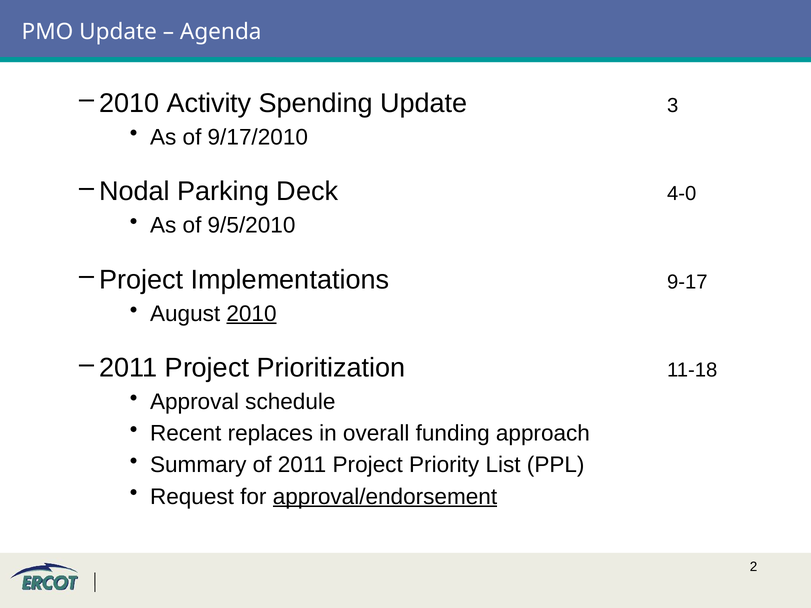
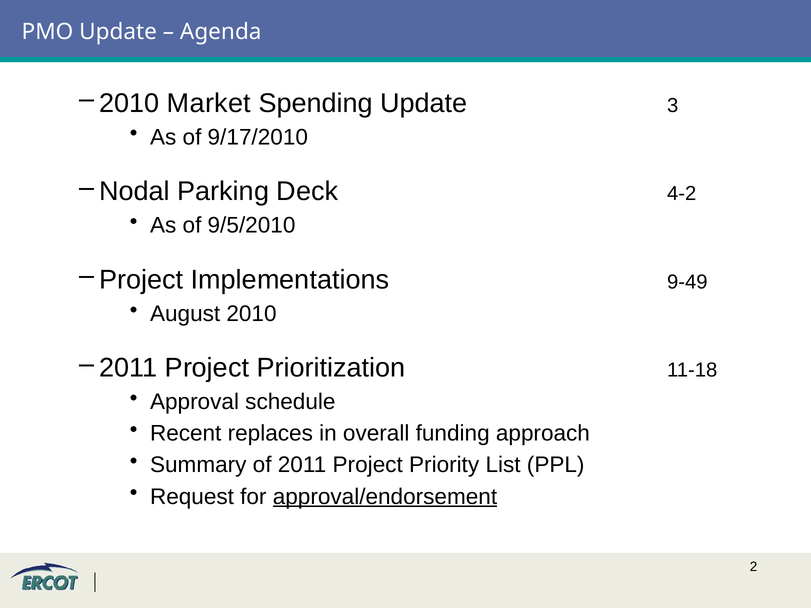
Activity: Activity -> Market (209, 103)
4-0: 4-0 -> 4-2 (682, 194)
9-17: 9-17 -> 9-49 (687, 282)
2010 underline: present -> none (252, 314)
